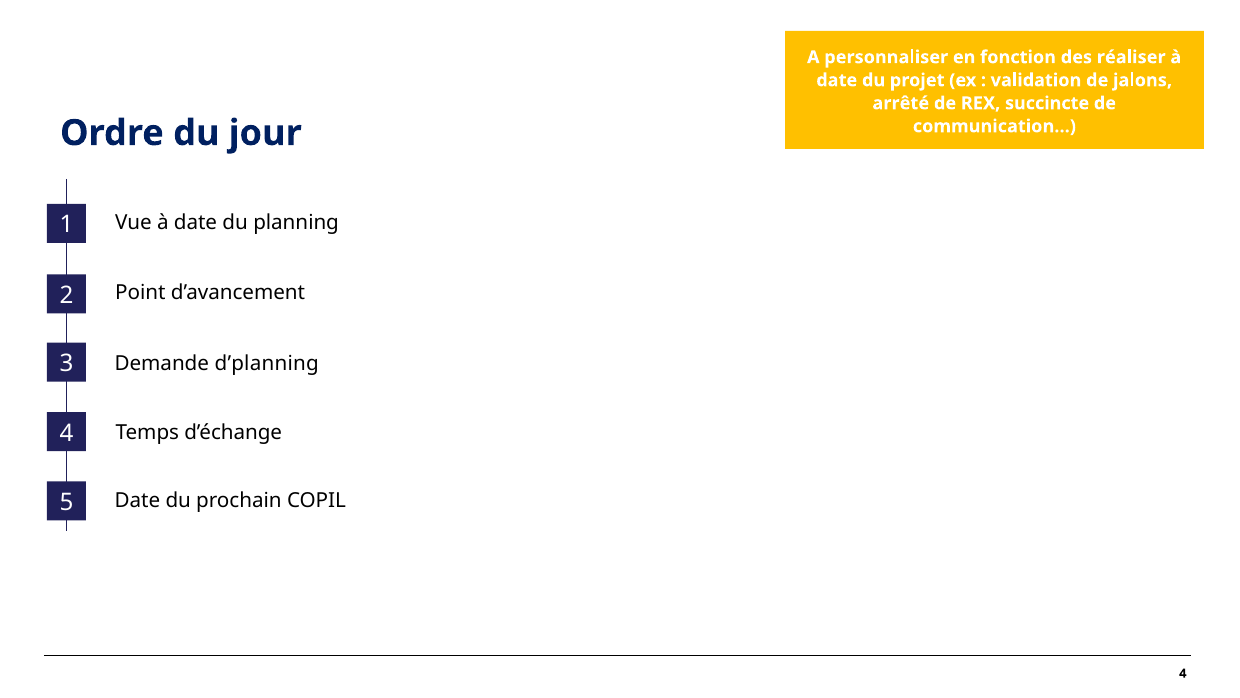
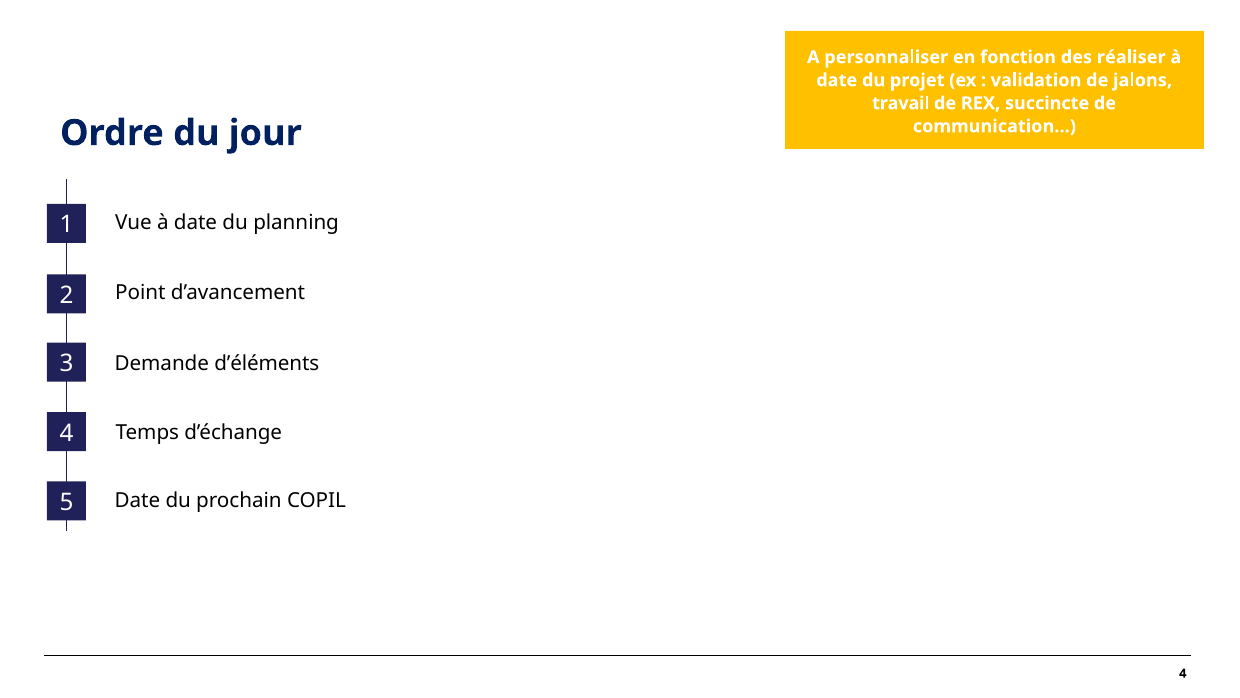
arrêté: arrêté -> travail (901, 103)
d’planning: d’planning -> d’éléments (267, 364)
